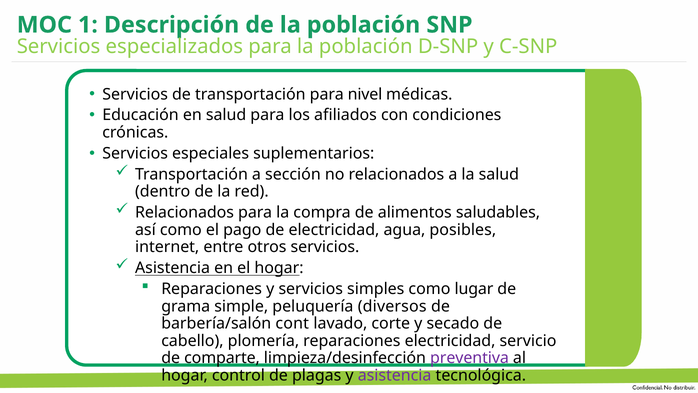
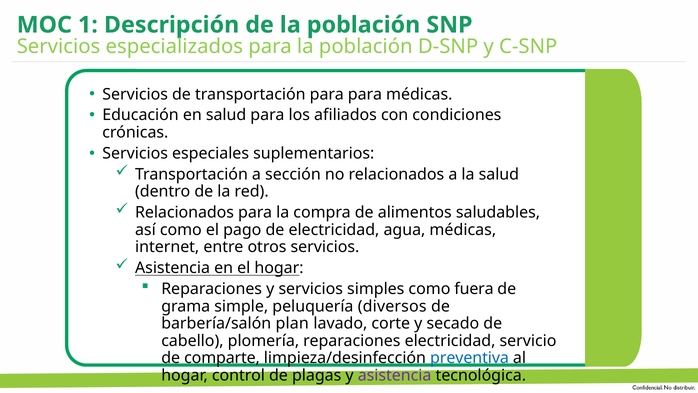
para nivel: nivel -> para (365, 94)
agua posibles: posibles -> médicas (463, 230)
lugar: lugar -> fuera (474, 289)
cont: cont -> plan (292, 323)
preventiva colour: purple -> blue (470, 358)
